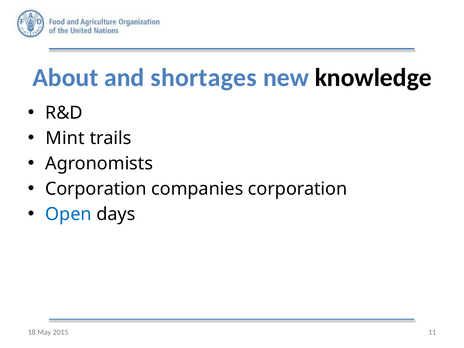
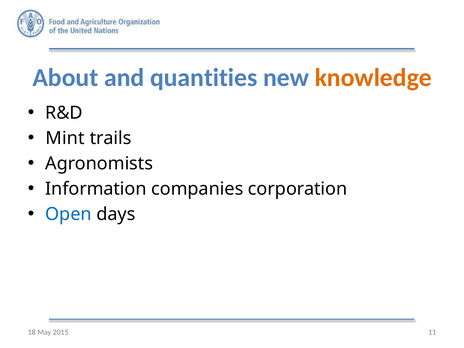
shortages: shortages -> quantities (204, 78)
knowledge colour: black -> orange (373, 78)
Corporation: Corporation -> Information (96, 189)
